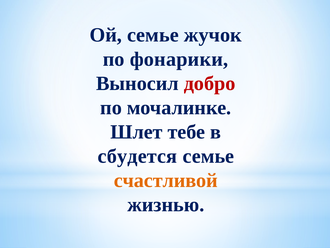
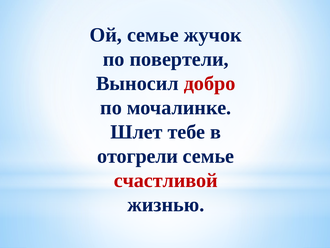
фонарики: фонарики -> повертели (179, 59)
сбудется: сбудется -> отогрели (138, 156)
счастливой colour: orange -> red (166, 180)
